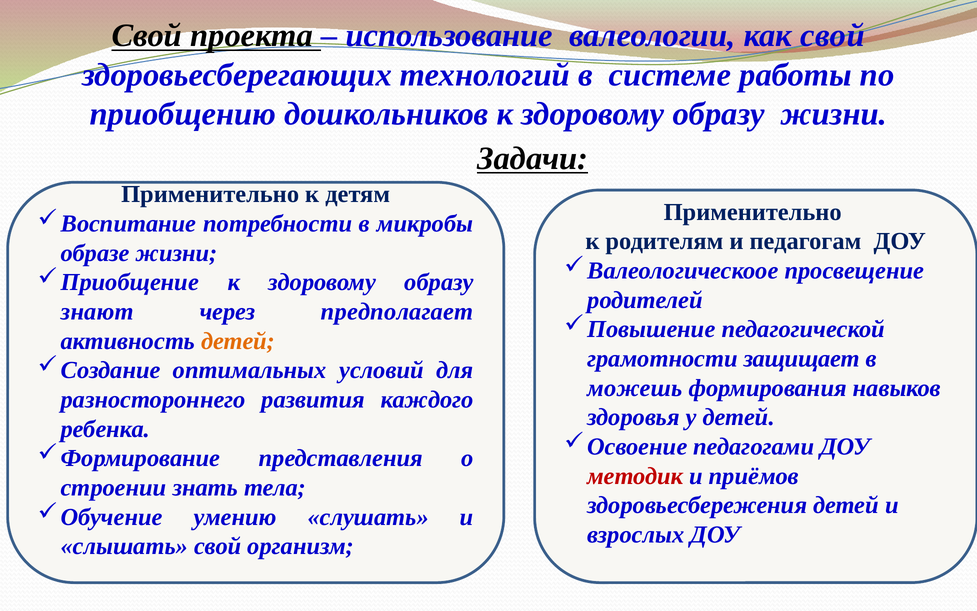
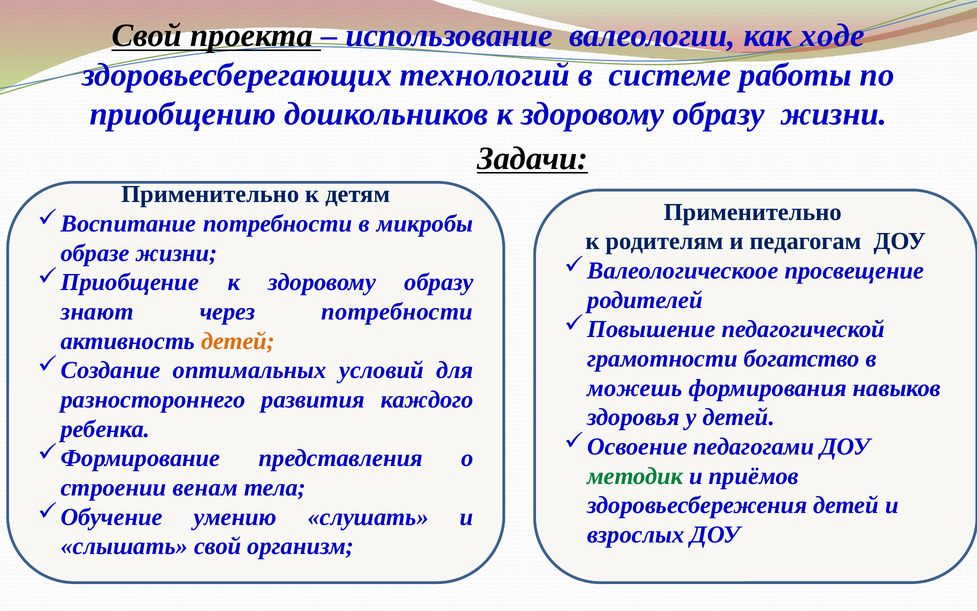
как свой: свой -> ходе (833, 36)
через предполагает: предполагает -> потребности (397, 311)
защищает: защищает -> богатство (802, 358)
методик colour: red -> green (635, 476)
знать: знать -> венам (205, 487)
